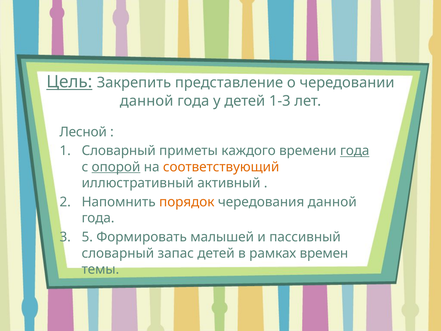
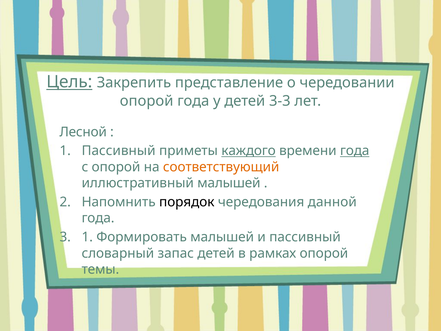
данной: данной -> опорой (147, 101)
1-3: 1-3 -> 3-3 (280, 101)
Словарный: Словарный -> Пассивный (119, 151)
каждого underline: none -> present (249, 151)
опорой underline: present -> none (116, 167)
иллюстративный активный: активный -> малышей (229, 183)
порядок colour: orange -> black (187, 202)
3 5: 5 -> 1 (87, 237)
рамках времен: времен -> опорой (324, 253)
